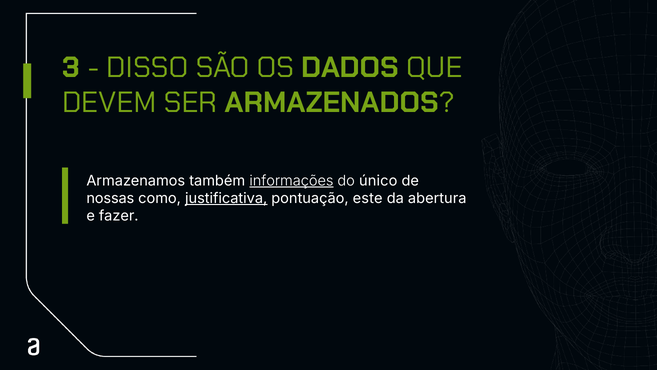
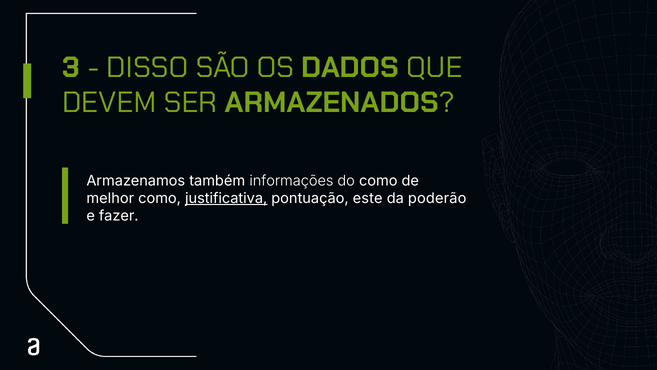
informações underline: present -> none (291, 181)
do único: único -> como (378, 181)
nossas: nossas -> melhor (110, 198)
abertura: abertura -> poderão (437, 198)
